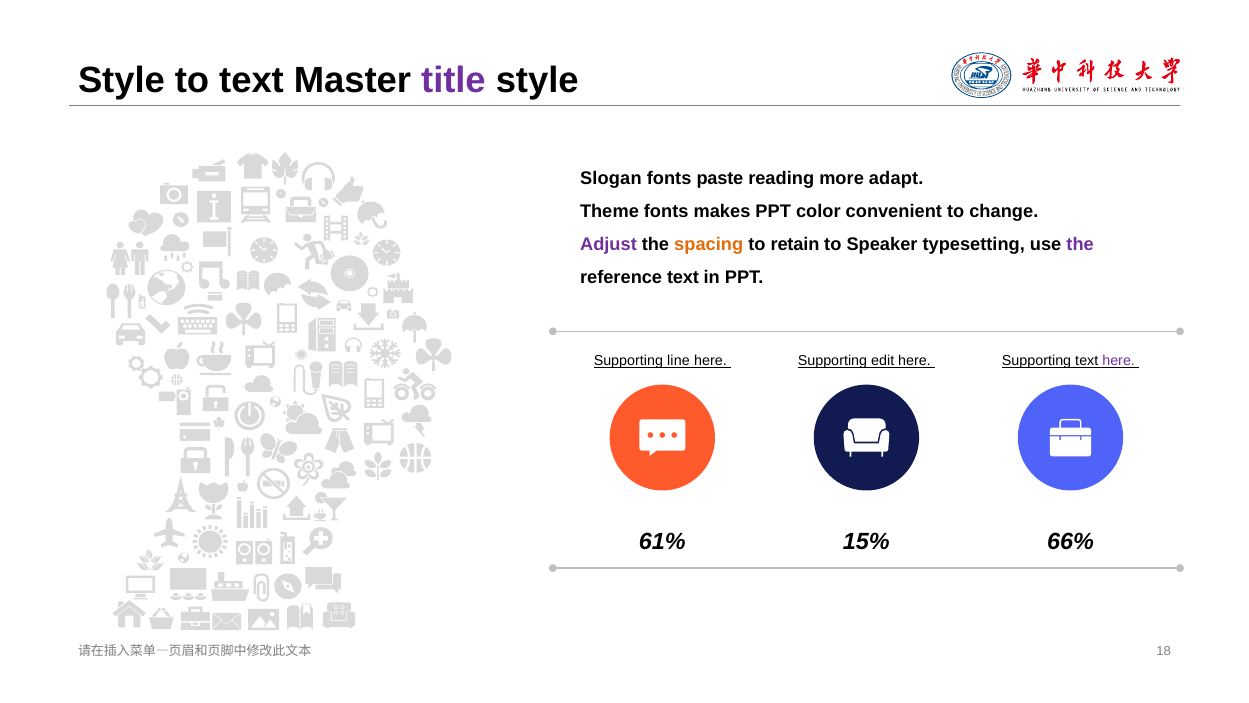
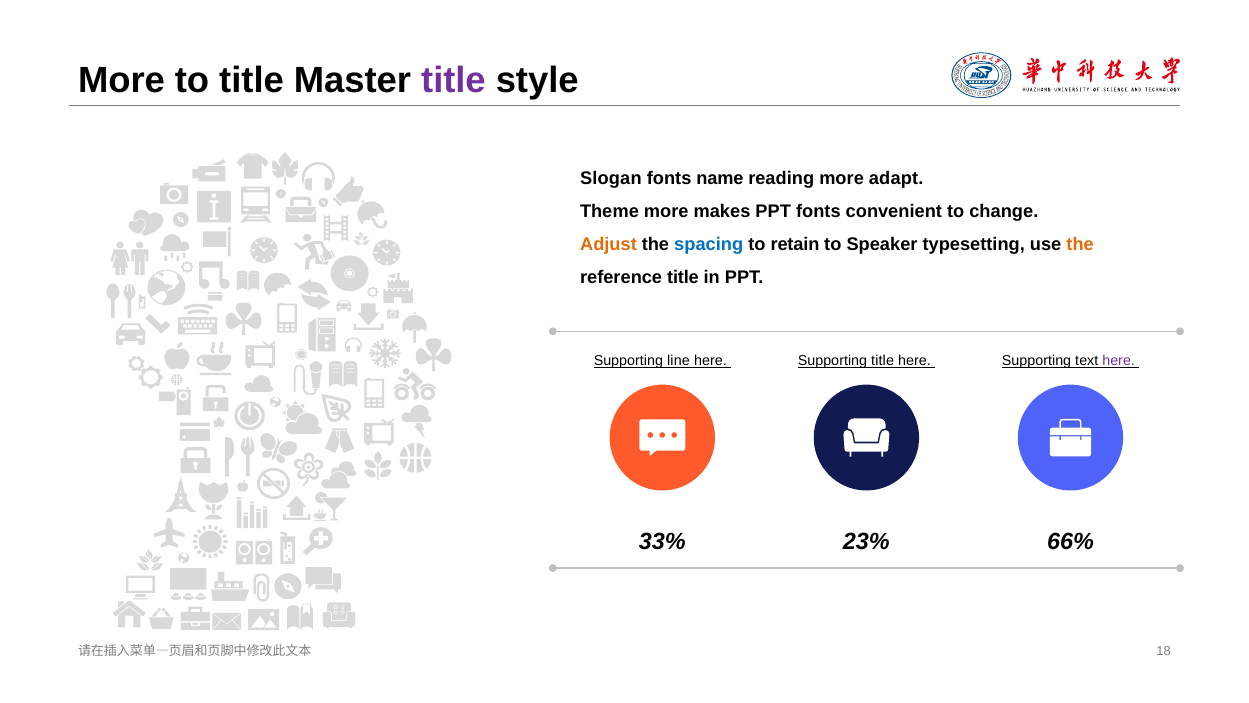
Style: Style -> More (121, 81)
to text: text -> title (252, 81)
paste: paste -> name (720, 178)
Theme fonts: fonts -> more (666, 211)
PPT color: color -> fonts (818, 211)
Adjust colour: purple -> orange (608, 244)
spacing colour: orange -> blue (709, 244)
the colour: purple -> orange (1080, 244)
reference text: text -> title (683, 277)
Supporting edit: edit -> title (883, 361)
61%: 61% -> 33% (662, 542)
15%: 15% -> 23% (866, 542)
